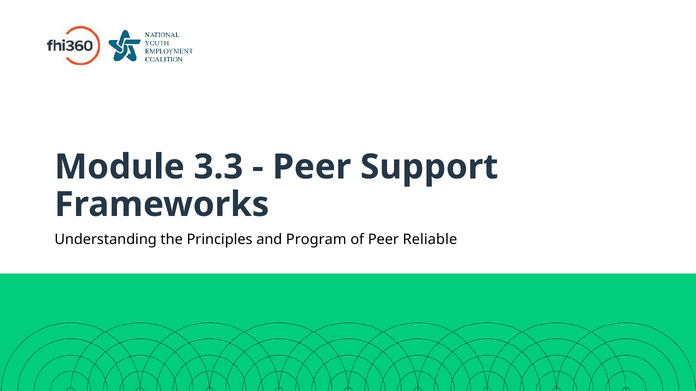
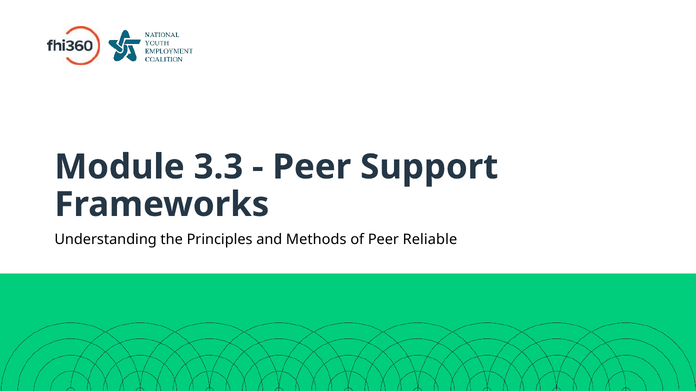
Program: Program -> Methods (316, 240)
